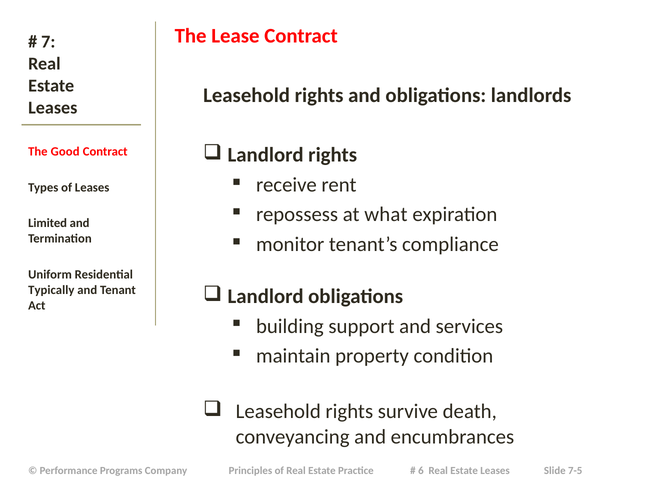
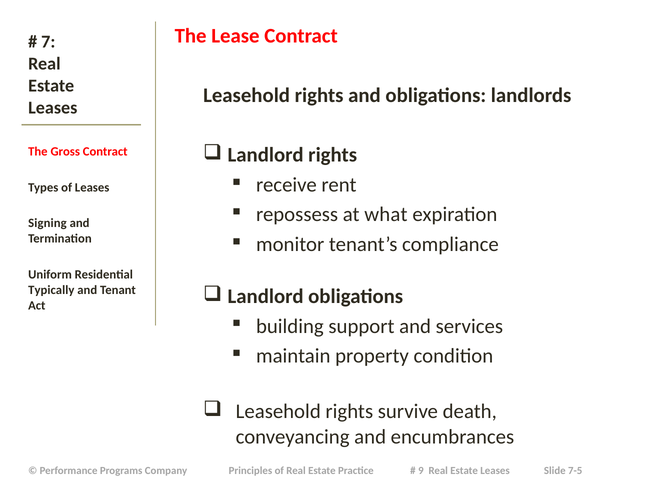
Good: Good -> Gross (65, 152)
Limited: Limited -> Signing (47, 223)
6: 6 -> 9 (421, 471)
